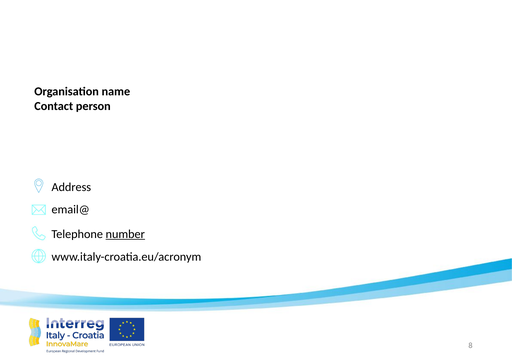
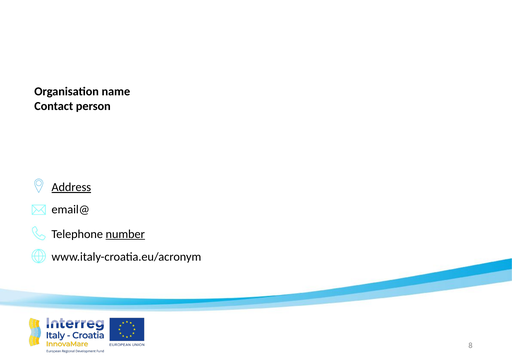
Address underline: none -> present (71, 187)
